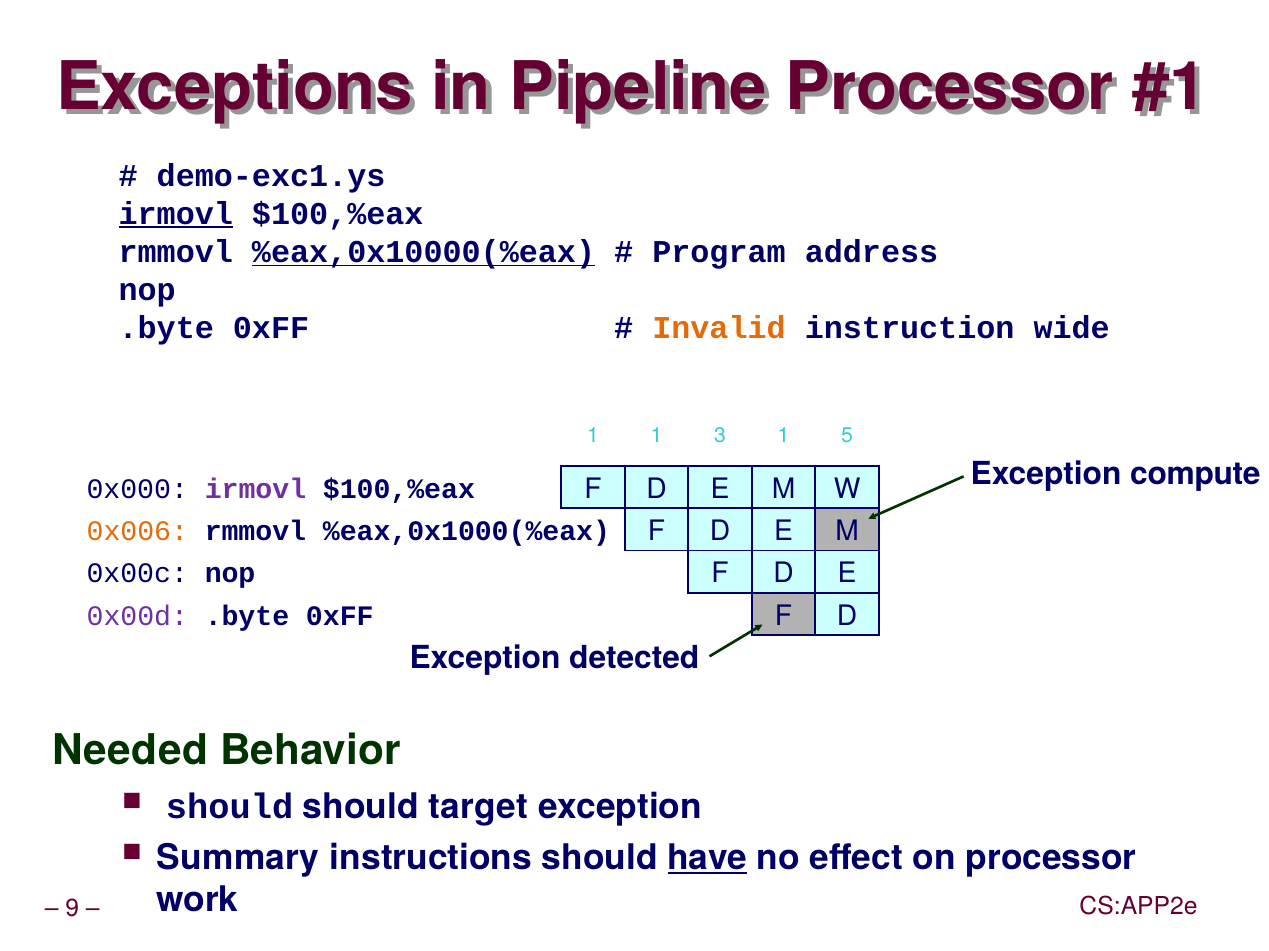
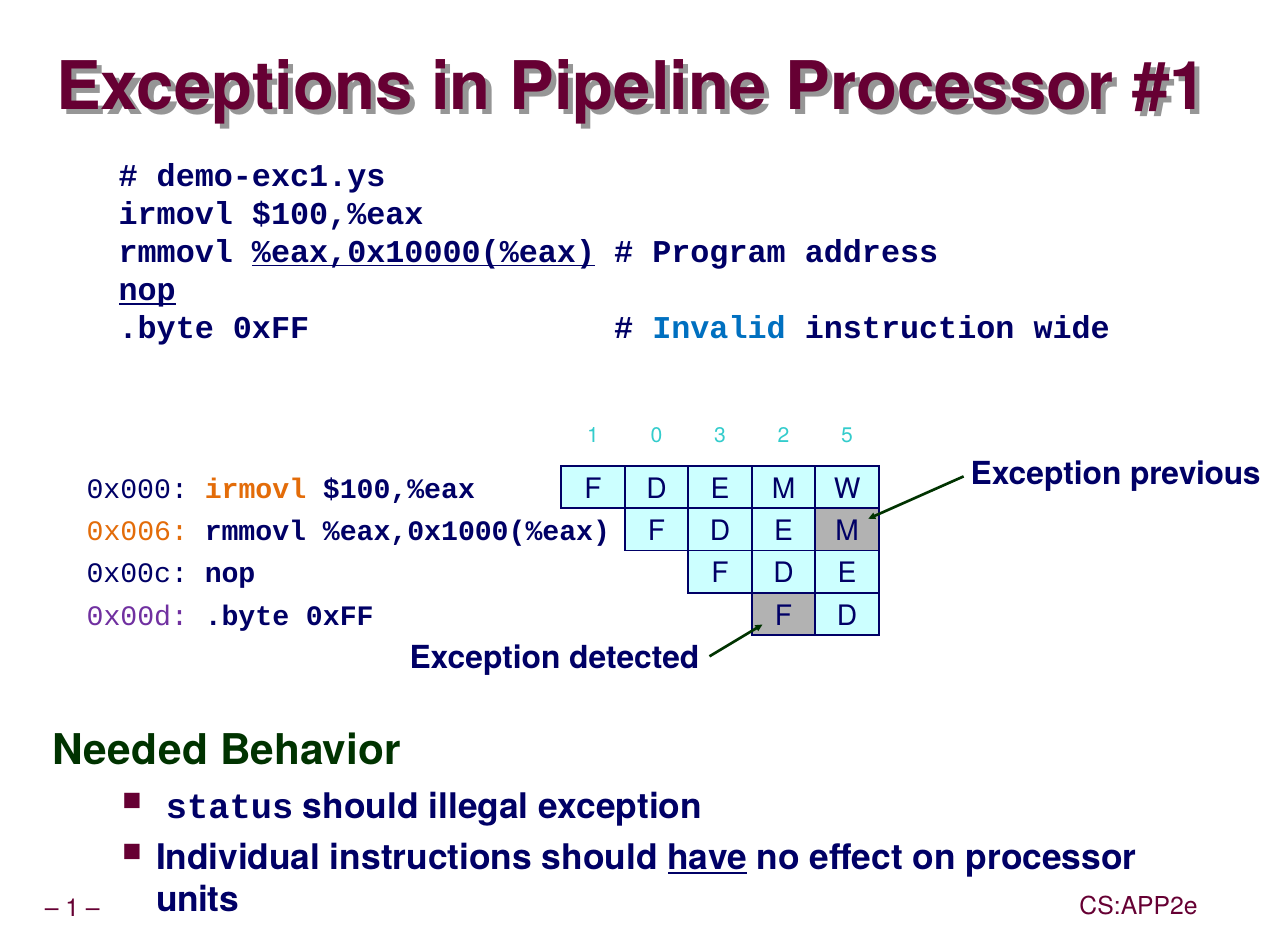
irmovl underline: present -> none (176, 214)
nop underline: none -> present (147, 290)
Invalid colour: orange -> blue (719, 328)
1 1: 1 -> 0 (657, 436)
3 1: 1 -> 2 (784, 436)
compute: compute -> previous (1195, 474)
irmovl colour: purple -> orange (256, 489)
should: should -> status (230, 807)
target: target -> illegal (479, 807)
Summary: Summary -> Individual (238, 858)
work: work -> units (198, 901)
9: 9 -> 1 (72, 908)
